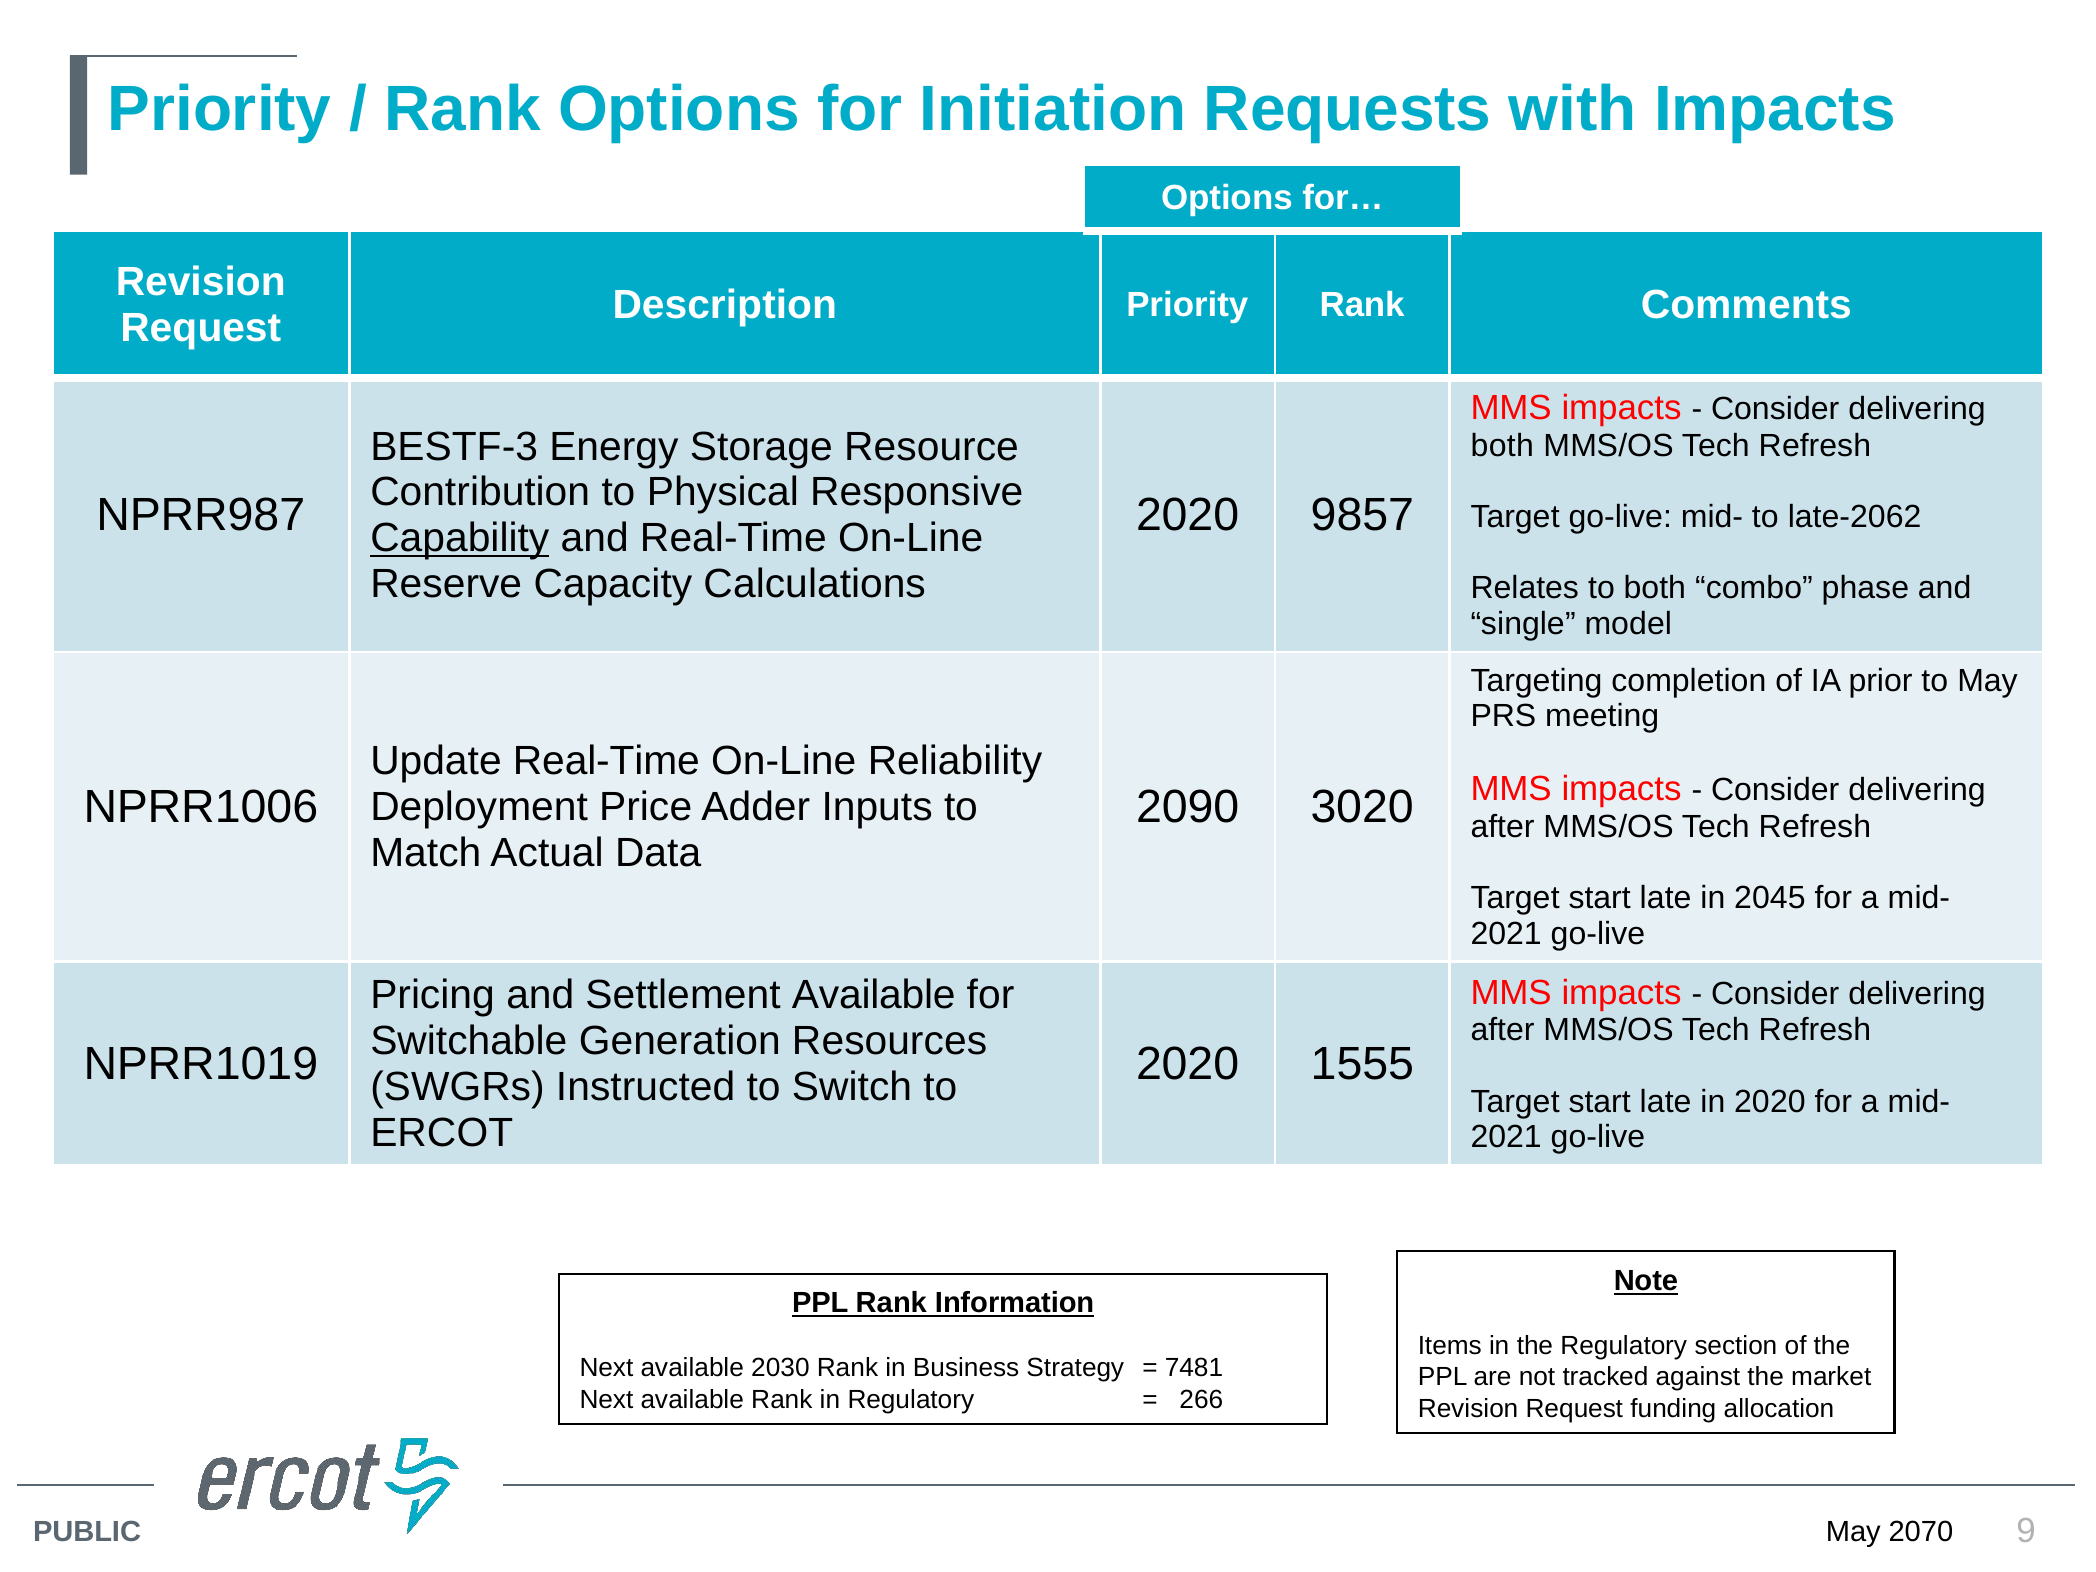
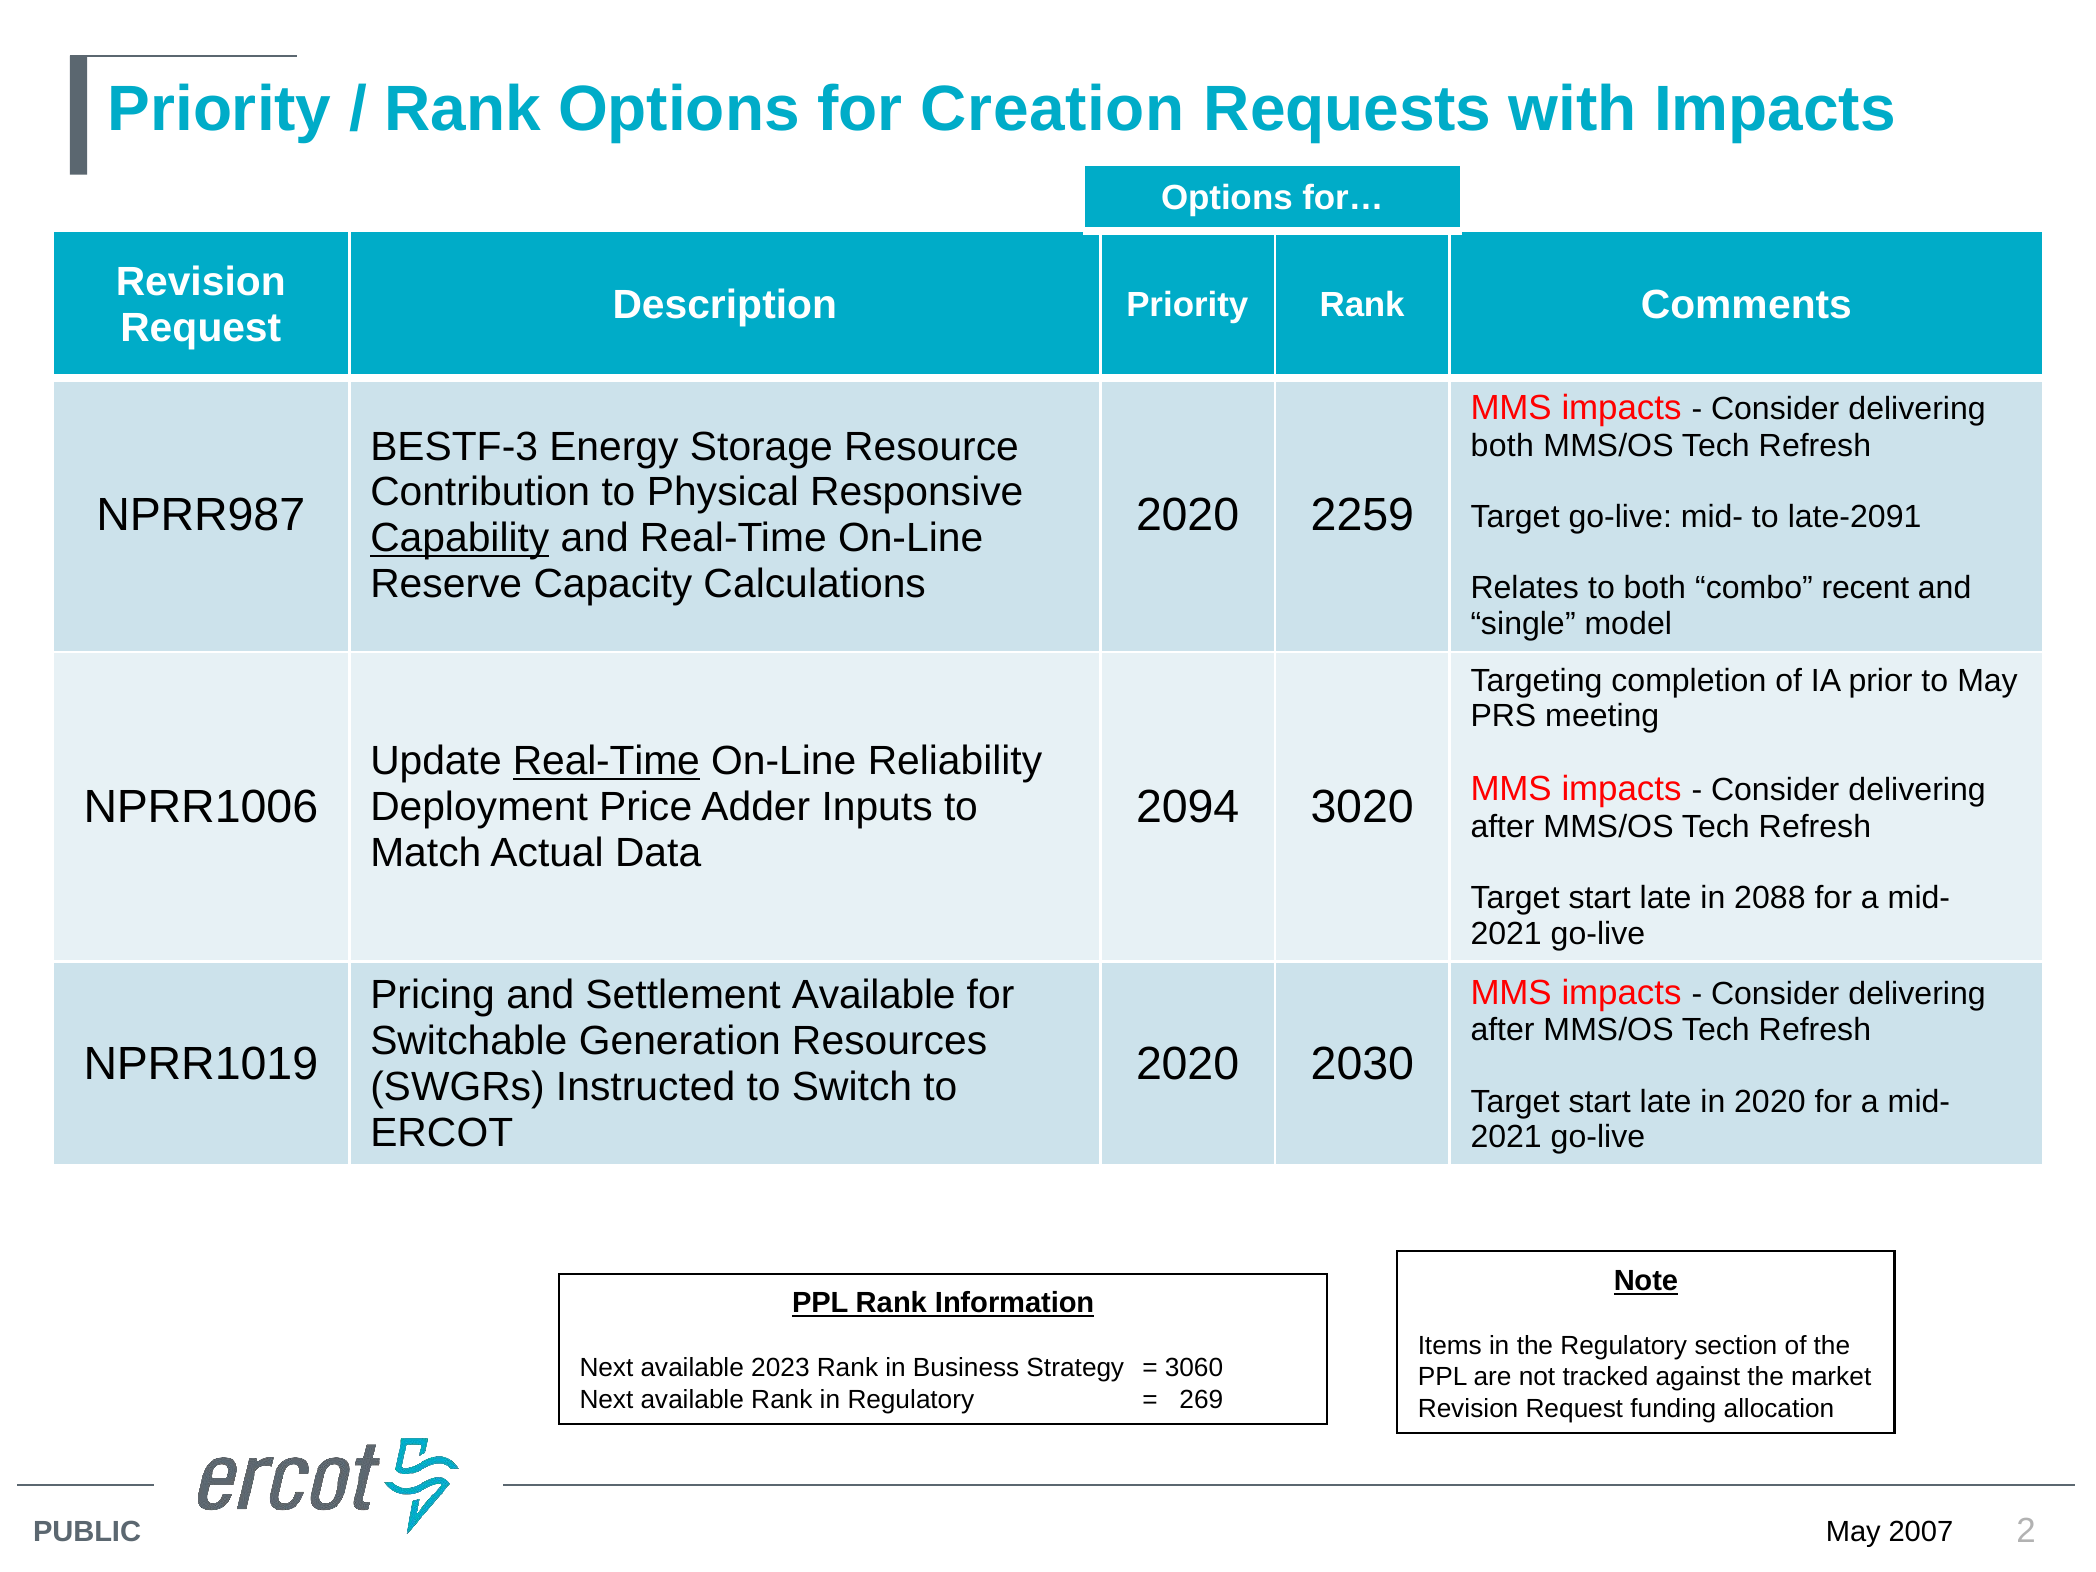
Initiation: Initiation -> Creation (1053, 109)
9857: 9857 -> 2259 (1362, 515)
late-2062: late-2062 -> late-2091 (1855, 517)
phase: phase -> recent (1866, 588)
Real-Time underline: none -> present (606, 761)
2090: 2090 -> 2094 (1188, 807)
2045: 2045 -> 2088 (1770, 898)
1555: 1555 -> 2030 (1362, 1064)
2030: 2030 -> 2023 (780, 1368)
7481: 7481 -> 3060 (1194, 1368)
266: 266 -> 269 (1201, 1399)
2070: 2070 -> 2007 (1921, 1532)
9: 9 -> 2 (2026, 1531)
